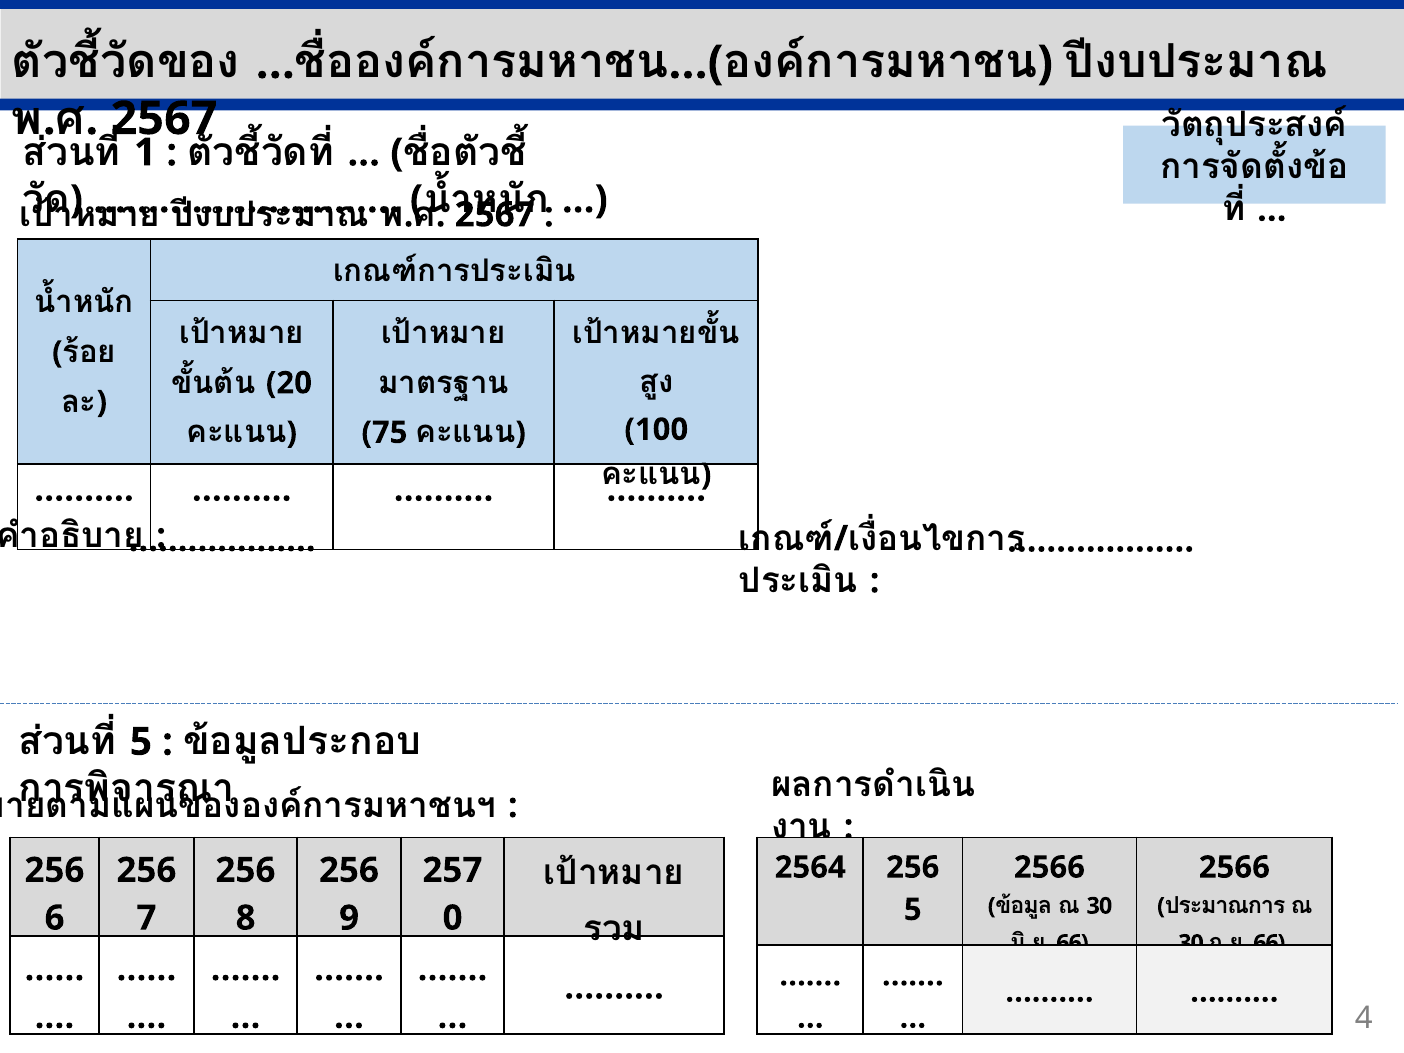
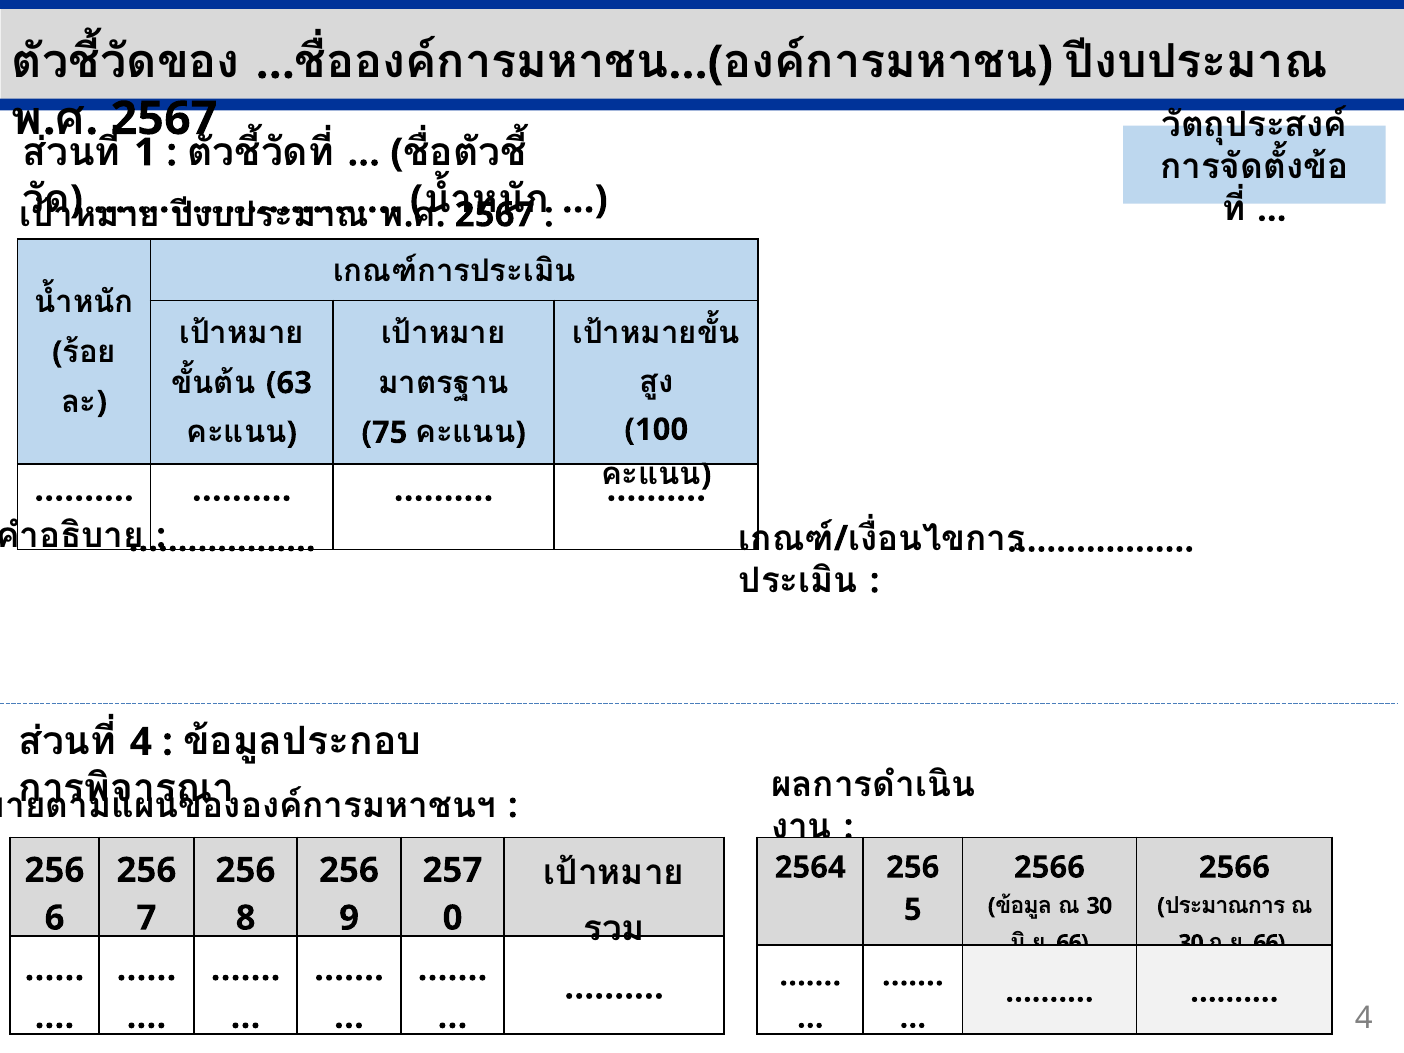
20: 20 -> 63 (289, 383)
5: 5 -> 4 (141, 742)
